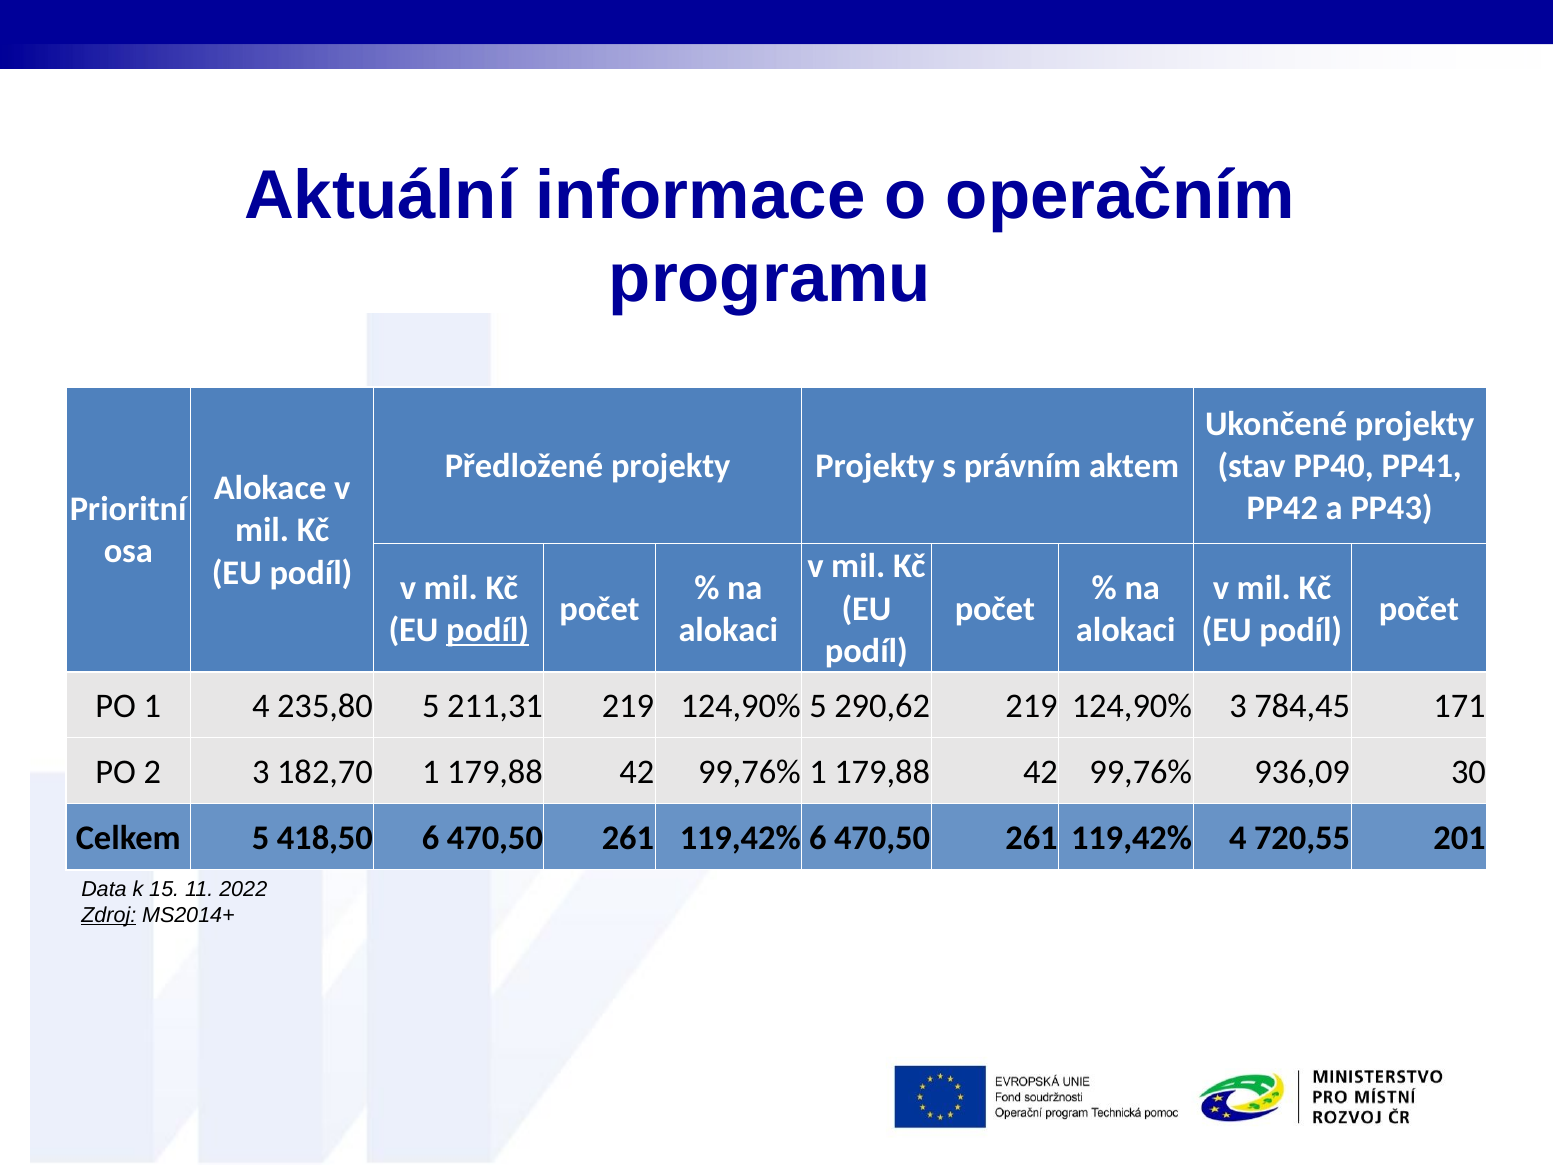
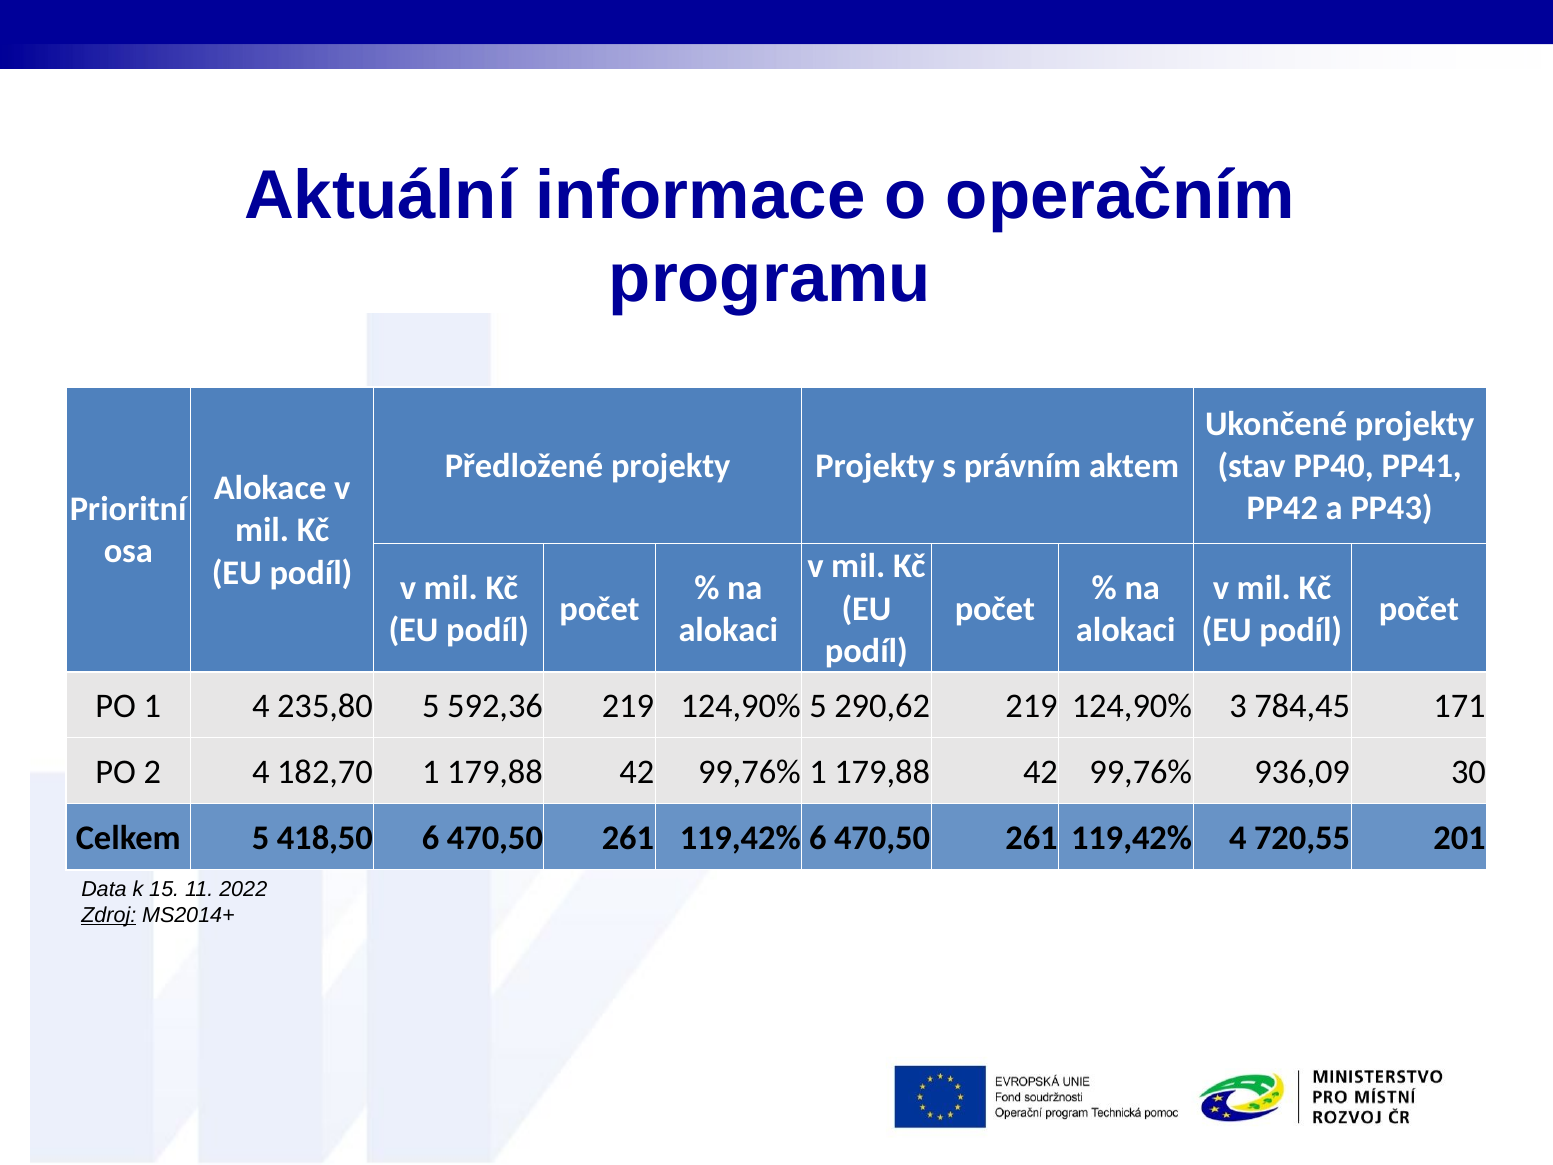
podíl underline: present -> none (488, 630)
211,31: 211,31 -> 592,36 (495, 706)
2 3: 3 -> 4 (261, 771)
